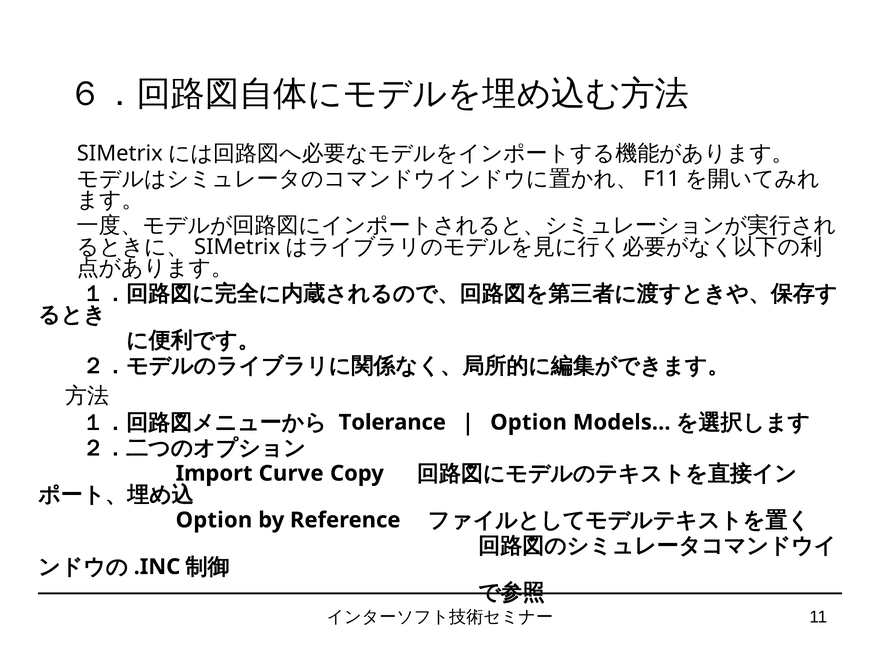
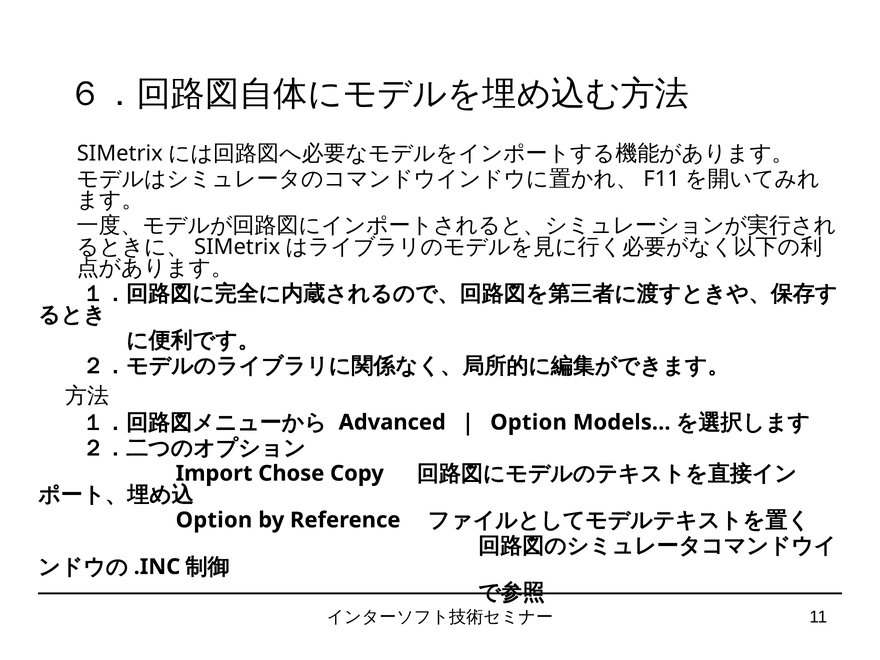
Tolerance: Tolerance -> Advanced (392, 422)
Curve: Curve -> Chose (291, 473)
